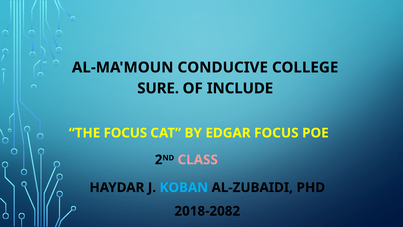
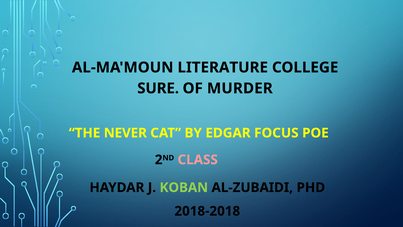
CONDUCIVE: CONDUCIVE -> LITERATURE (223, 67)
INCLUDE: INCLUDE -> MURDER (240, 88)
THE FOCUS: FOCUS -> NEVER (125, 133)
KOBAN colour: light blue -> light green (184, 187)
2018-2082: 2018-2082 -> 2018-2018 (207, 211)
